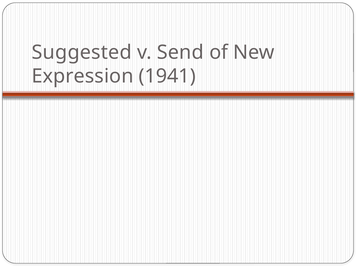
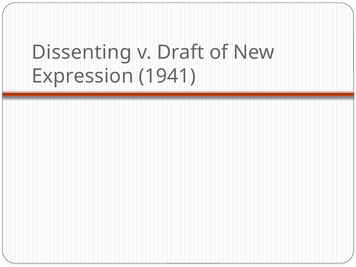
Suggested: Suggested -> Dissenting (82, 52)
Send: Send -> Draft (180, 52)
